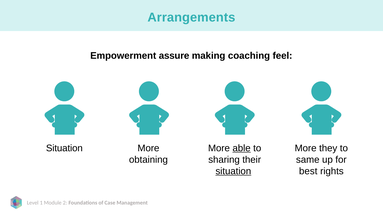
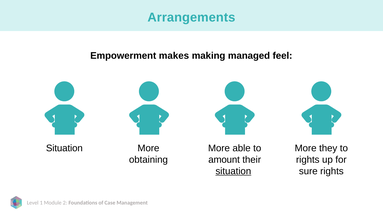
assure: assure -> makes (174, 56)
coaching: coaching -> managed (249, 56)
able underline: present -> none (242, 148)
sharing: sharing -> amount (224, 159)
same: same -> rights (308, 159)
best: best -> sure (308, 171)
